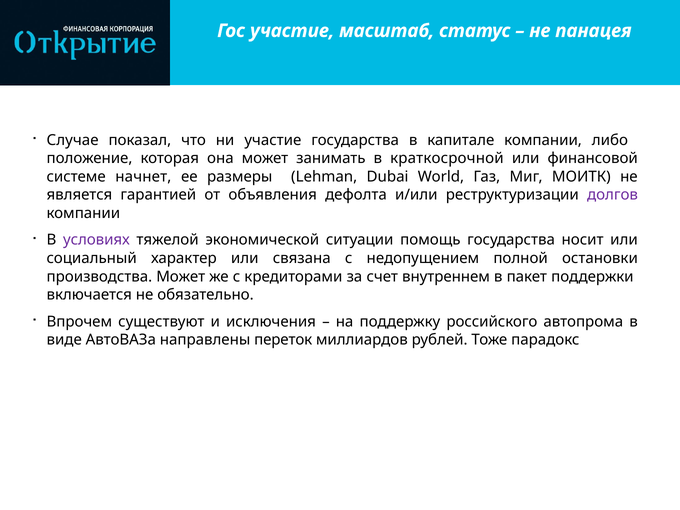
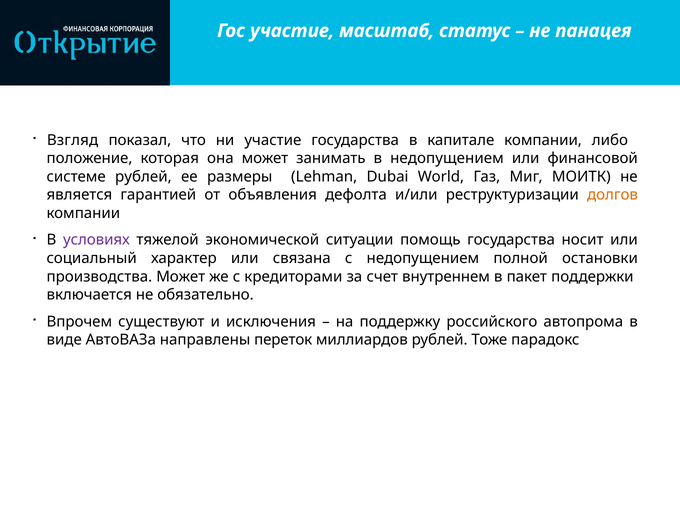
Случае: Случае -> Взгляд (73, 140)
в краткосрочной: краткосрочной -> недопущением (447, 158)
системе начнет: начнет -> рублей (143, 177)
долгов colour: purple -> orange (613, 195)
